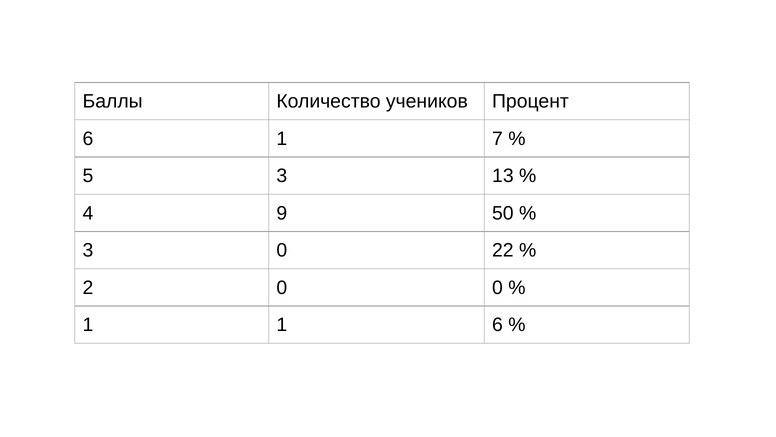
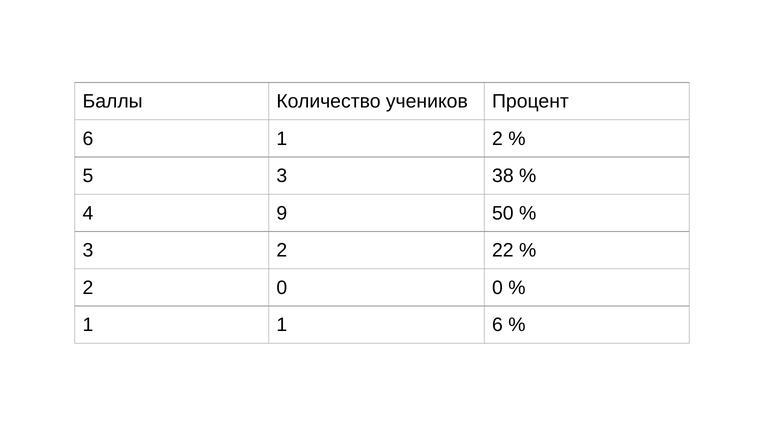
1 7: 7 -> 2 (498, 139)
13: 13 -> 38 (503, 176)
3 0: 0 -> 2 (282, 250)
